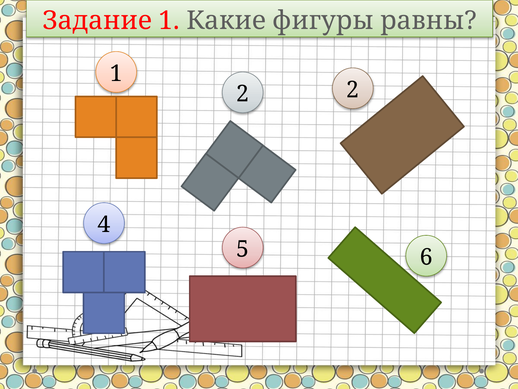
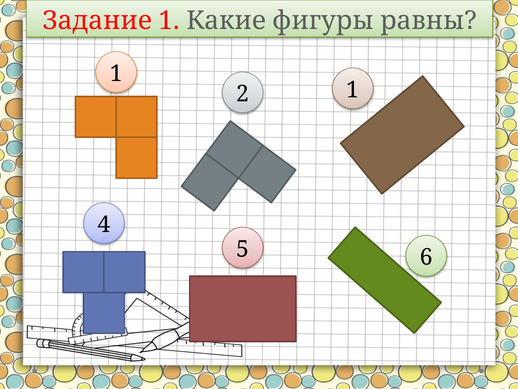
2 2: 2 -> 1 (353, 90)
